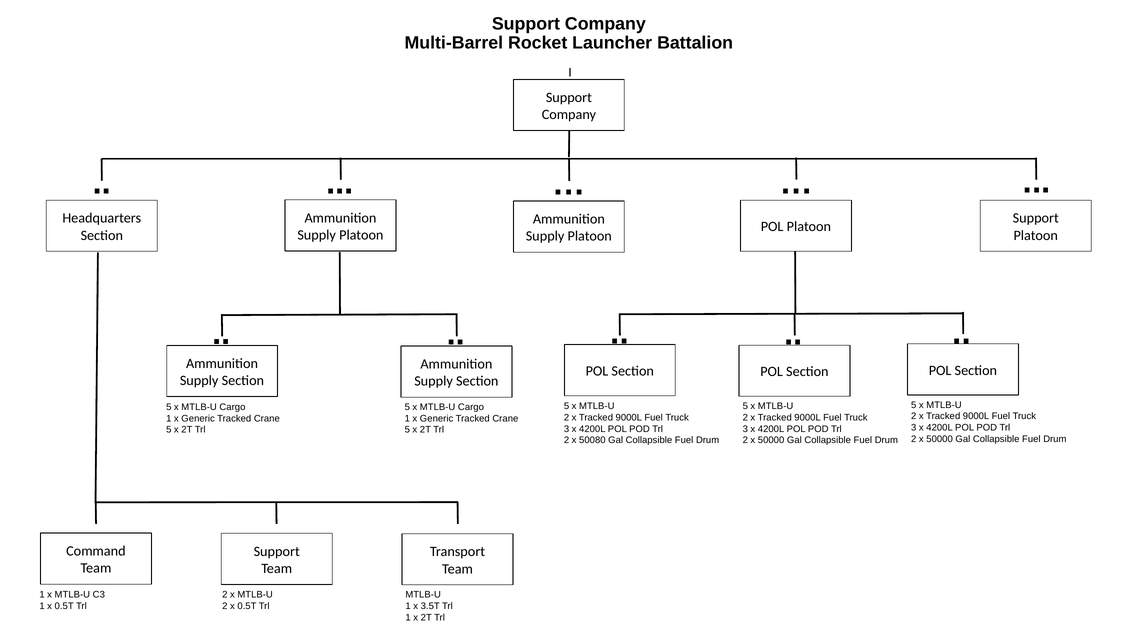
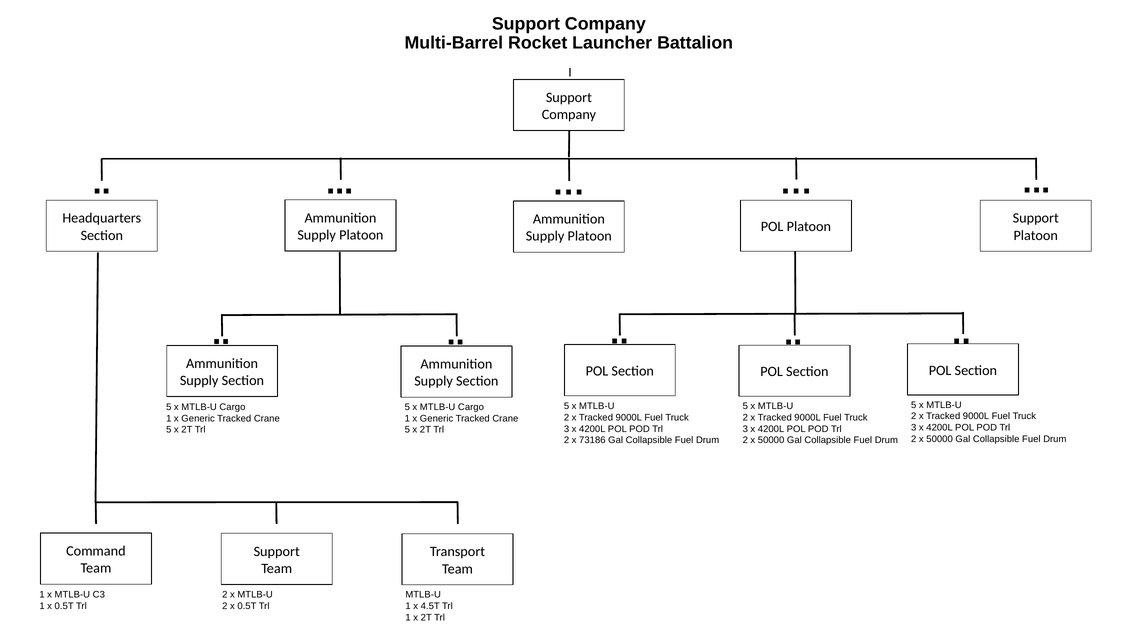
50080: 50080 -> 73186 (592, 440)
3.5T: 3.5T -> 4.5T (430, 606)
